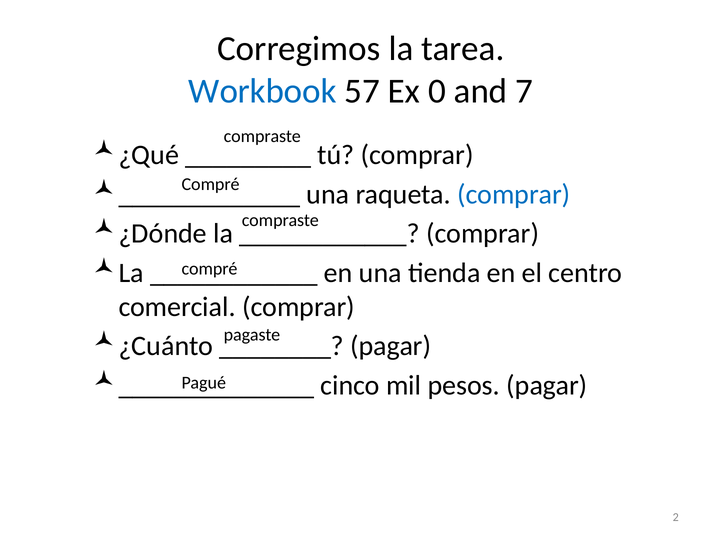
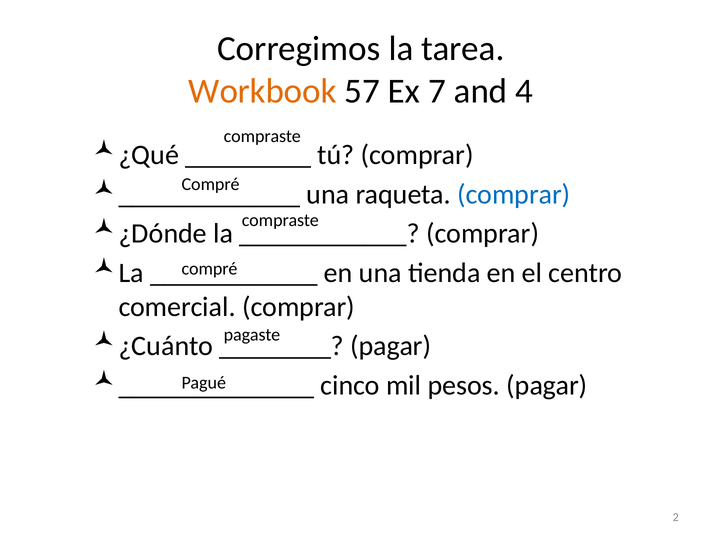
Workbook colour: blue -> orange (262, 91)
0: 0 -> 7 (437, 91)
7: 7 -> 4 (524, 91)
